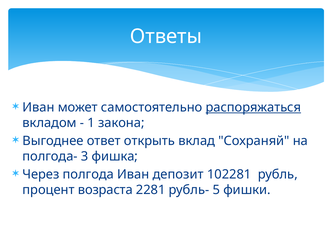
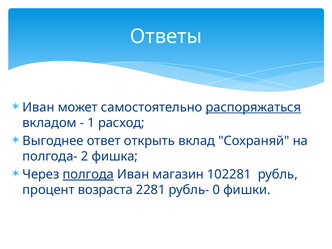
закона: закона -> расход (121, 123)
3: 3 -> 2 (85, 156)
полгода underline: none -> present (88, 174)
депозит: депозит -> магазин (178, 174)
5: 5 -> 0 (216, 190)
